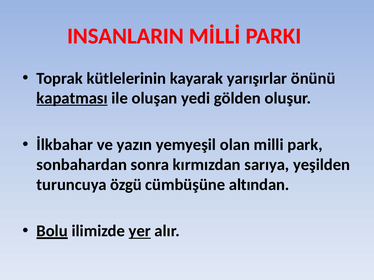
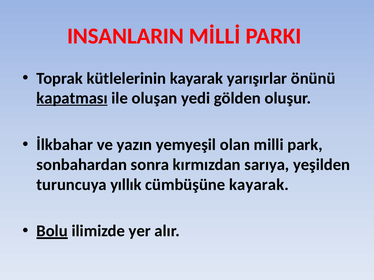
özgü: özgü -> yıllık (126, 185)
cümbüşüne altından: altından -> kayarak (259, 185)
yer underline: present -> none (140, 231)
